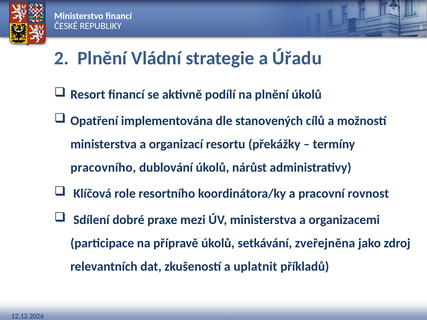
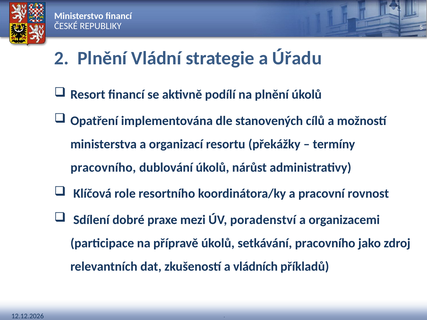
ÚV ministerstva: ministerstva -> poradenství (263, 220)
setkávání zveřejněna: zveřejněna -> pracovního (325, 243)
uplatnit: uplatnit -> vládních (256, 267)
